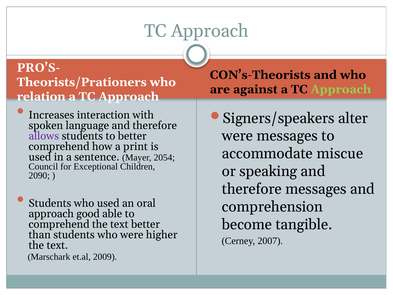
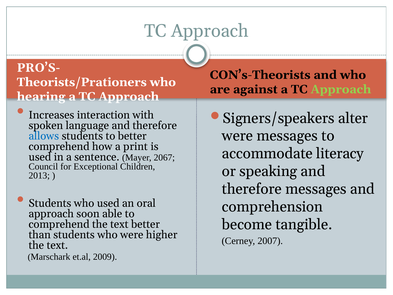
relation: relation -> hearing (41, 96)
allows colour: purple -> blue (44, 136)
miscue: miscue -> literacy (340, 153)
2054: 2054 -> 2067 (164, 158)
2090: 2090 -> 2013 (39, 175)
good: good -> soon (88, 214)
